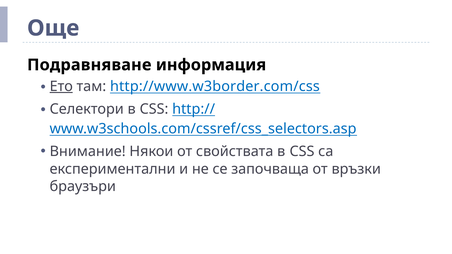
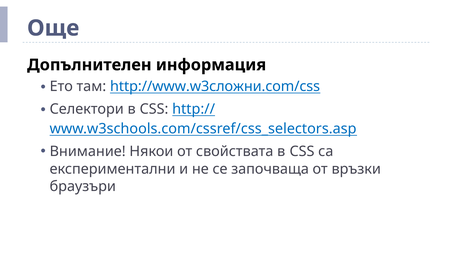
Подравняване: Подравняване -> Допълнителен (89, 65)
Ето underline: present -> none (61, 86)
http://www.w3border.com/css: http://www.w3border.com/css -> http://www.w3сложни.com/css (215, 86)
